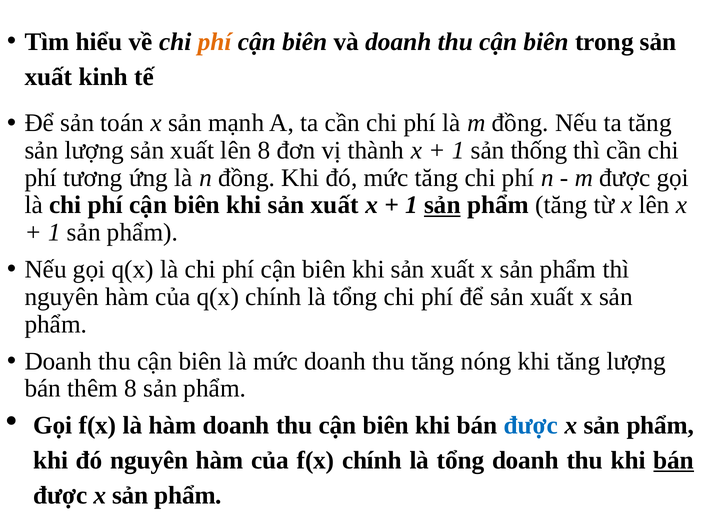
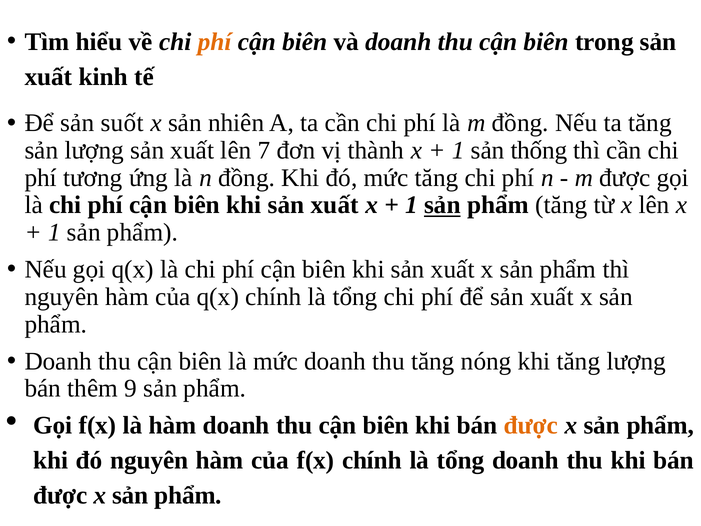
toán: toán -> suốt (122, 123)
mạnh: mạnh -> nhiên (236, 123)
lên 8: 8 -> 7 (264, 150)
thêm 8: 8 -> 9 (131, 388)
được colour: blue -> orange (531, 425)
bán underline: present -> none (674, 460)
